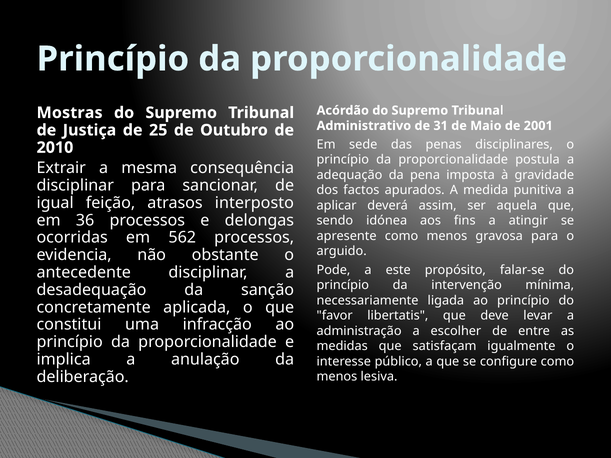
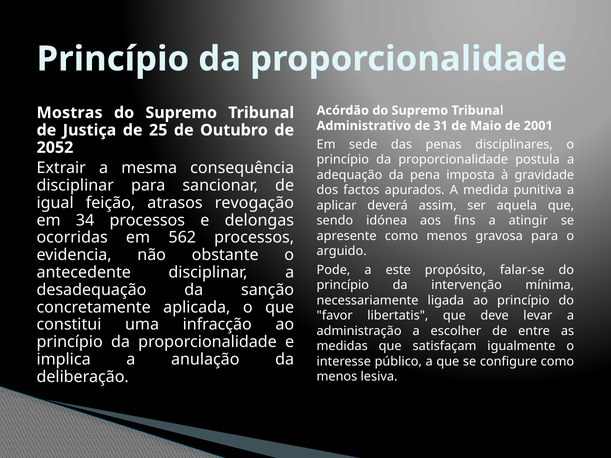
2010: 2010 -> 2052 (55, 148)
interposto: interposto -> revogação (254, 203)
36: 36 -> 34 (85, 220)
